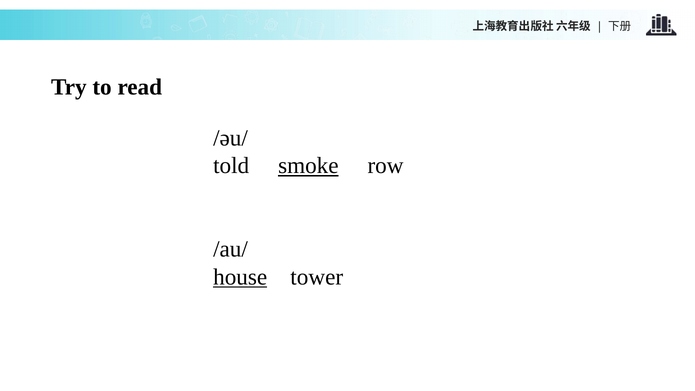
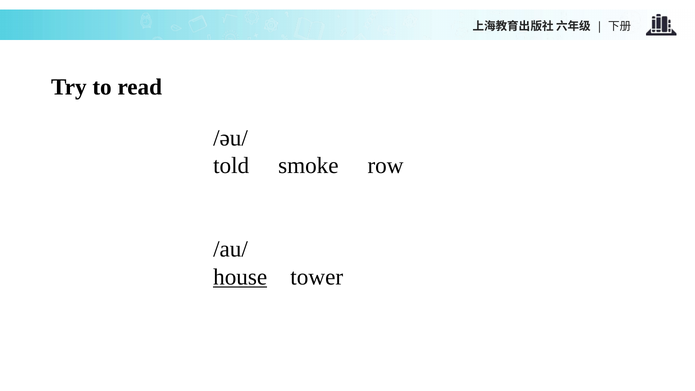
smoke underline: present -> none (308, 166)
